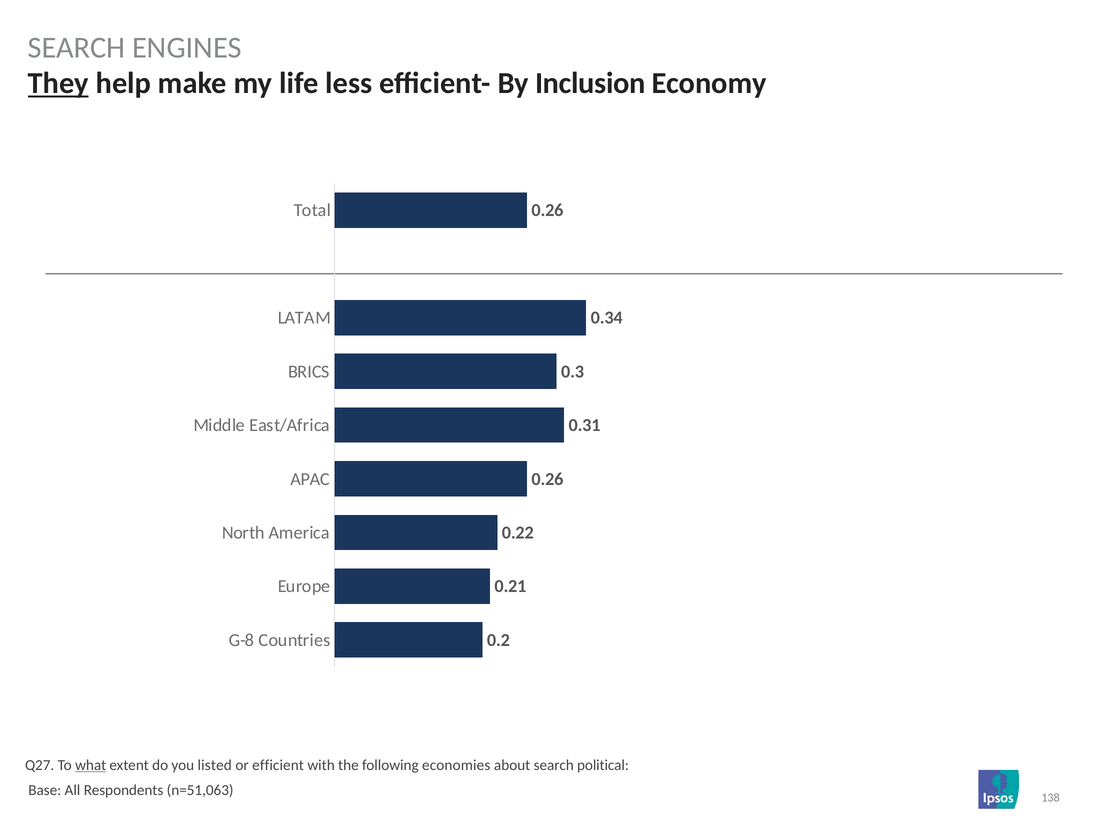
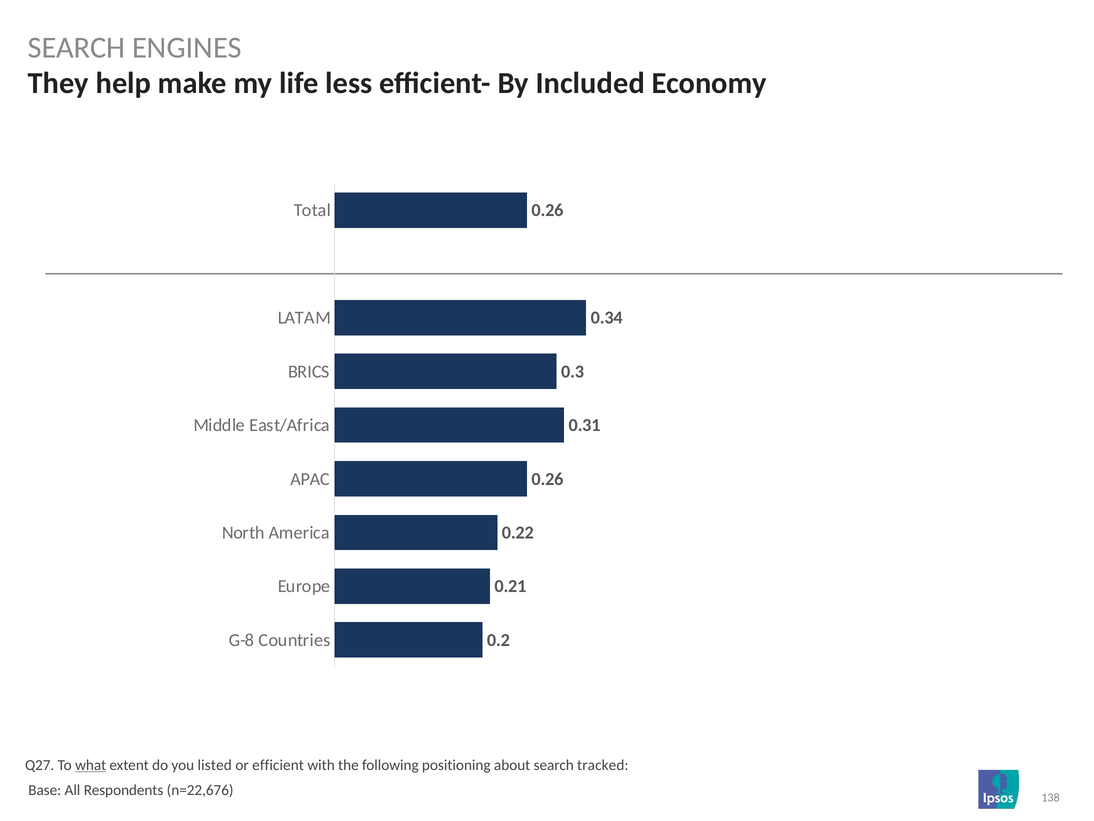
They underline: present -> none (58, 83)
Inclusion: Inclusion -> Included (590, 83)
economies: economies -> positioning (456, 765)
political: political -> tracked (603, 765)
n=51,063: n=51,063 -> n=22,676 (200, 790)
